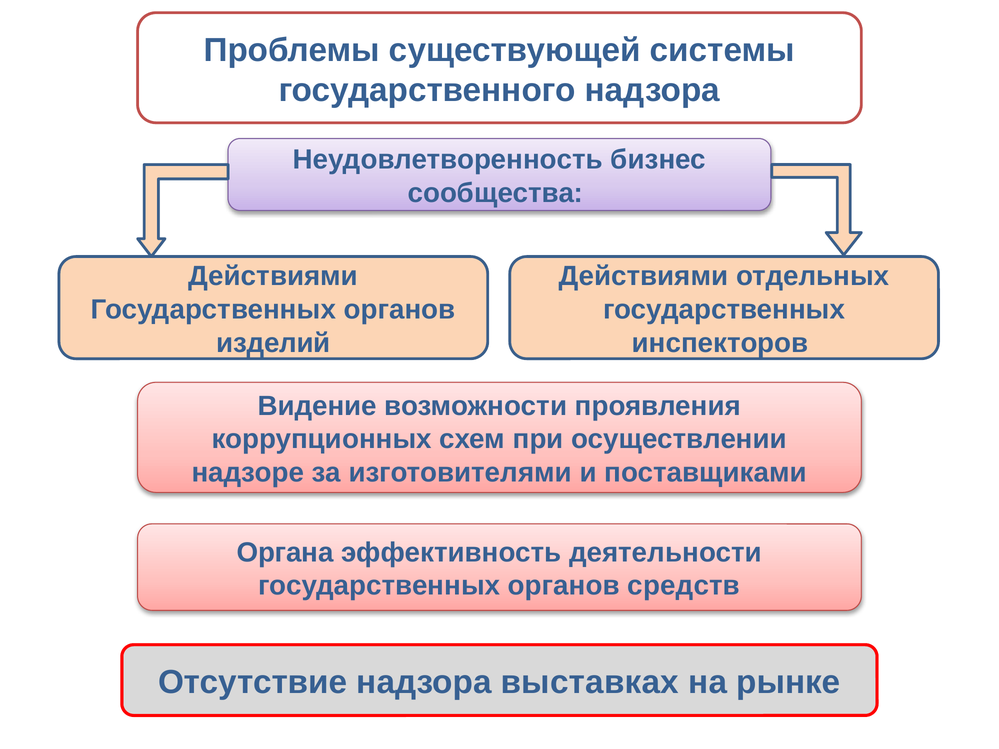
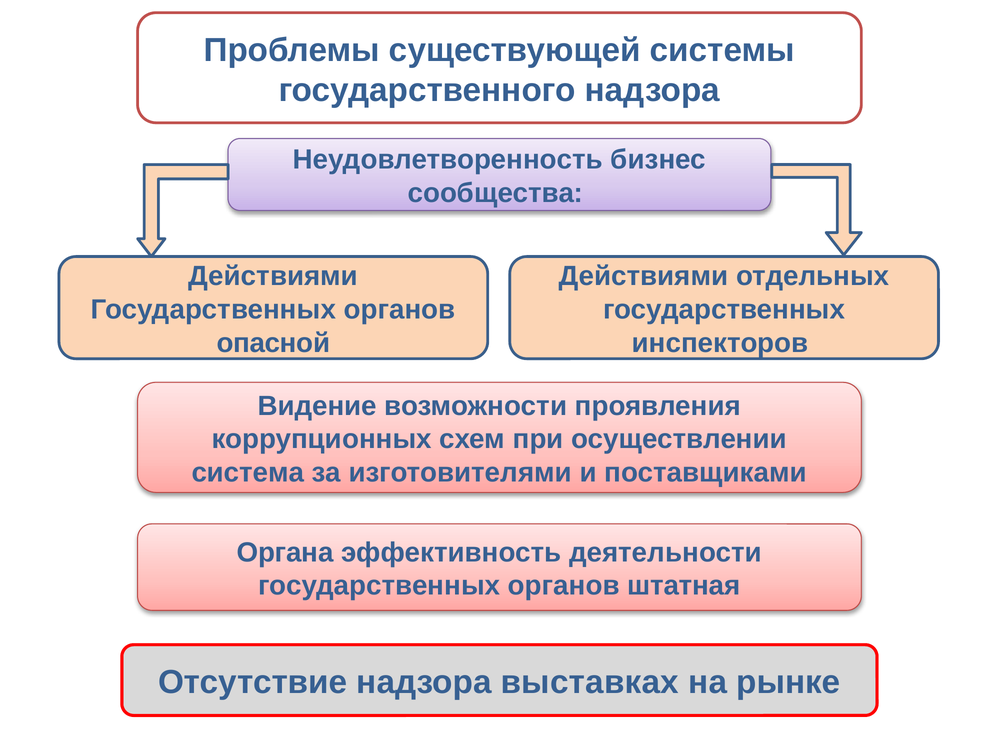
изделий: изделий -> опасной (273, 343)
надзоре: надзоре -> система (248, 473)
средств: средств -> штатная (684, 586)
